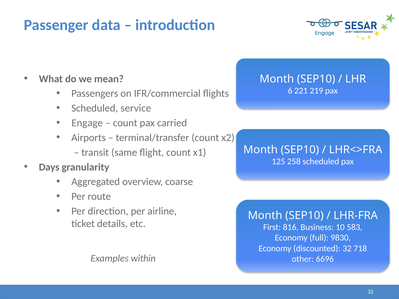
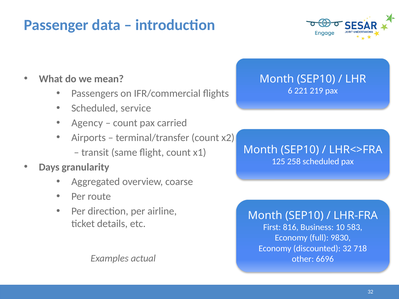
Engage: Engage -> Agency (87, 123)
within: within -> actual (143, 258)
